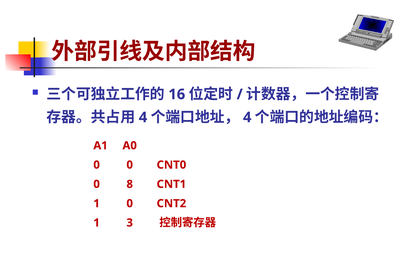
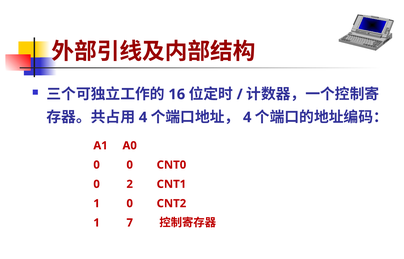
8: 8 -> 2 (130, 184)
3: 3 -> 7 (130, 223)
